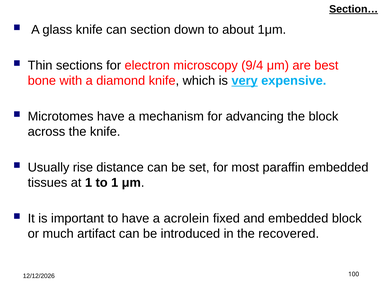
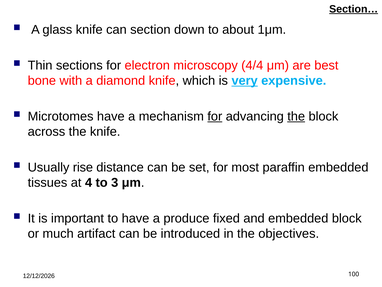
9/4: 9/4 -> 4/4 (252, 65)
for underline: none -> present (215, 116)
the underline: none -> present (296, 116)
at 1: 1 -> 4 (89, 182)
to 1: 1 -> 3 (115, 182)
acrolein: acrolein -> produce (186, 218)
recovered: recovered -> objectives (289, 233)
